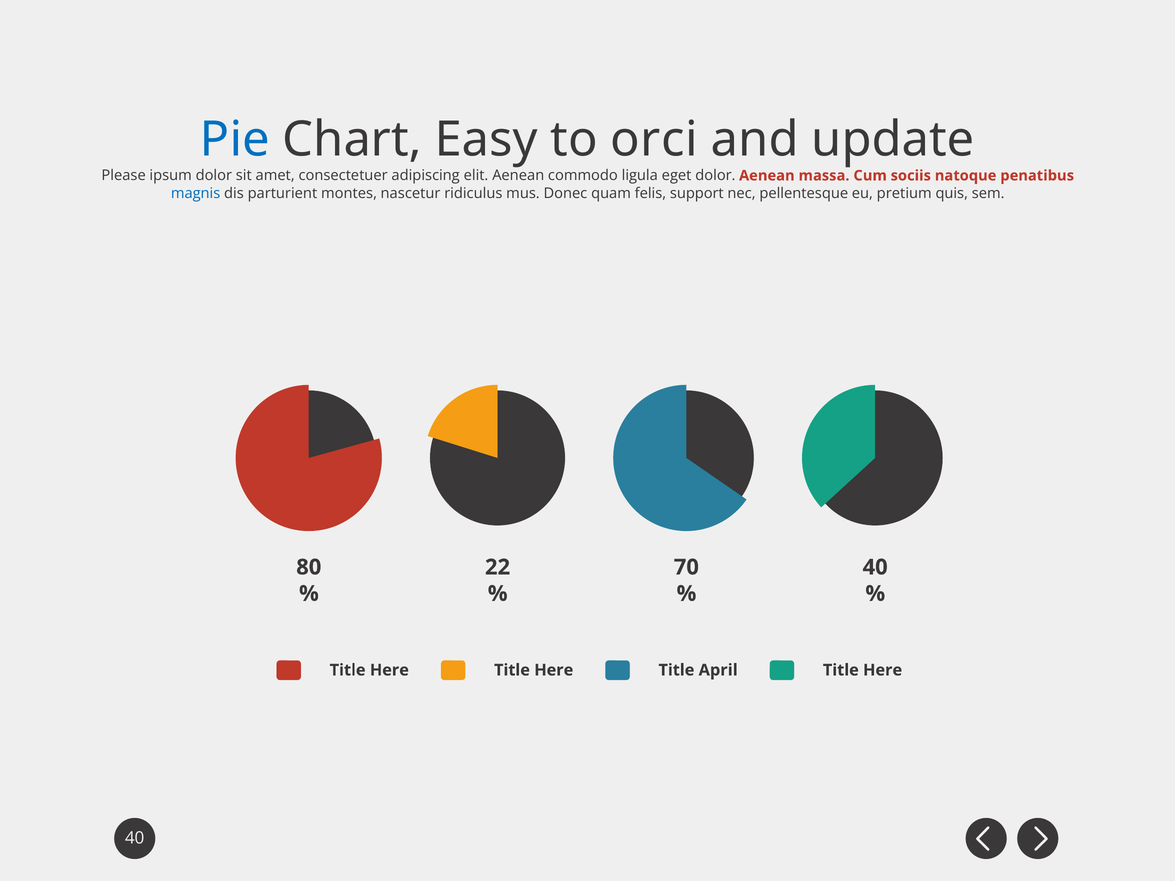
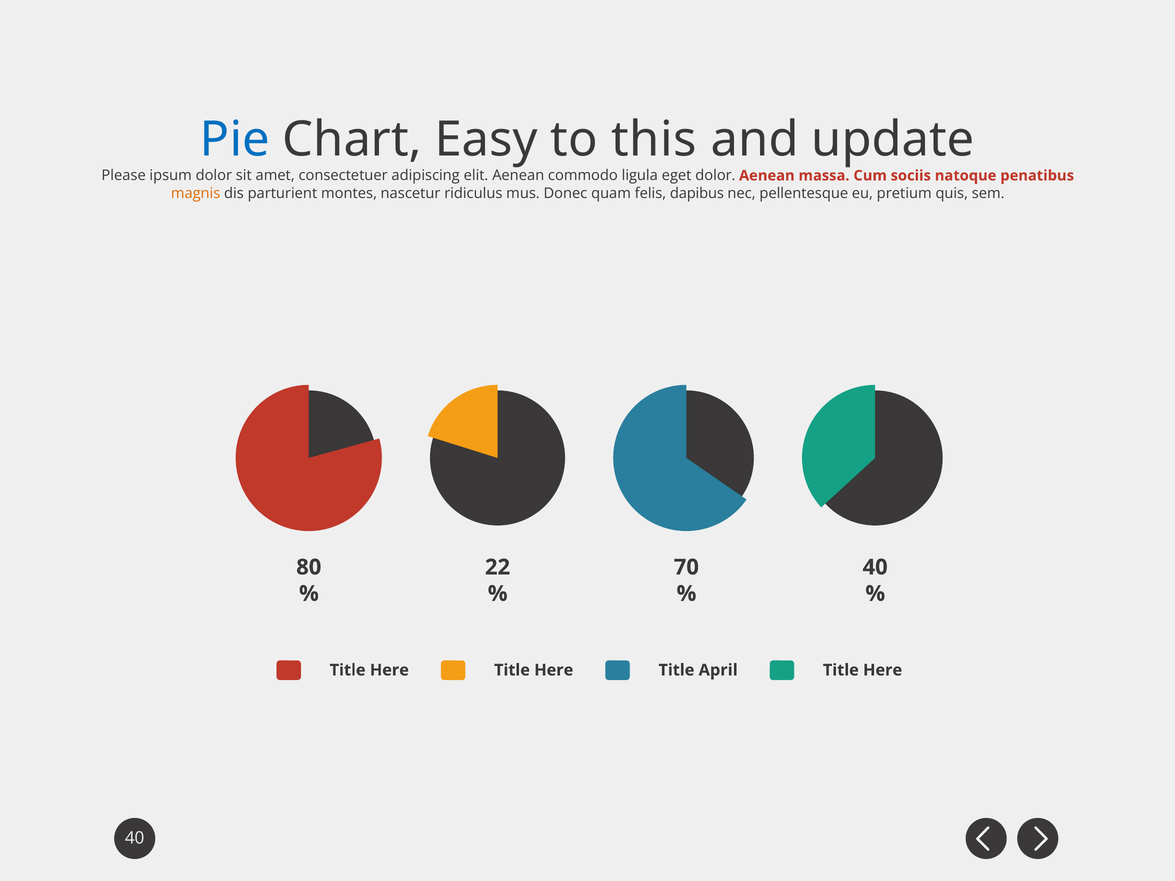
orci: orci -> this (654, 139)
magnis colour: blue -> orange (196, 193)
support: support -> dapibus (697, 193)
